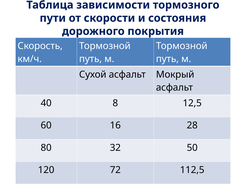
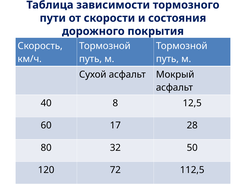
16: 16 -> 17 (115, 125)
